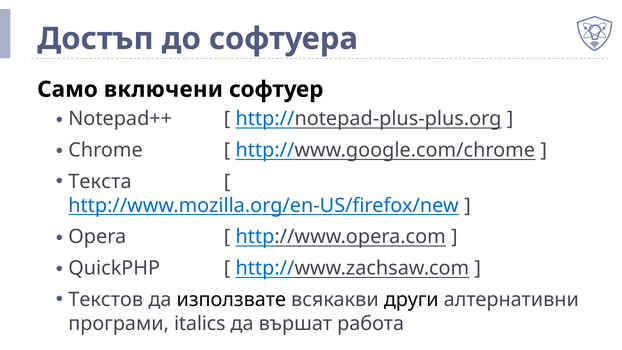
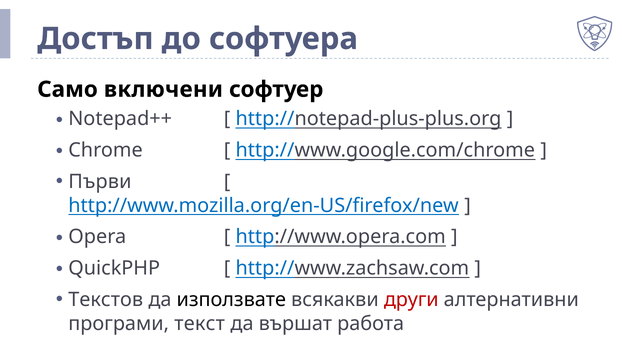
Текста: Текста -> Първи (100, 182)
други colour: black -> red (411, 300)
italics: italics -> текст (200, 323)
